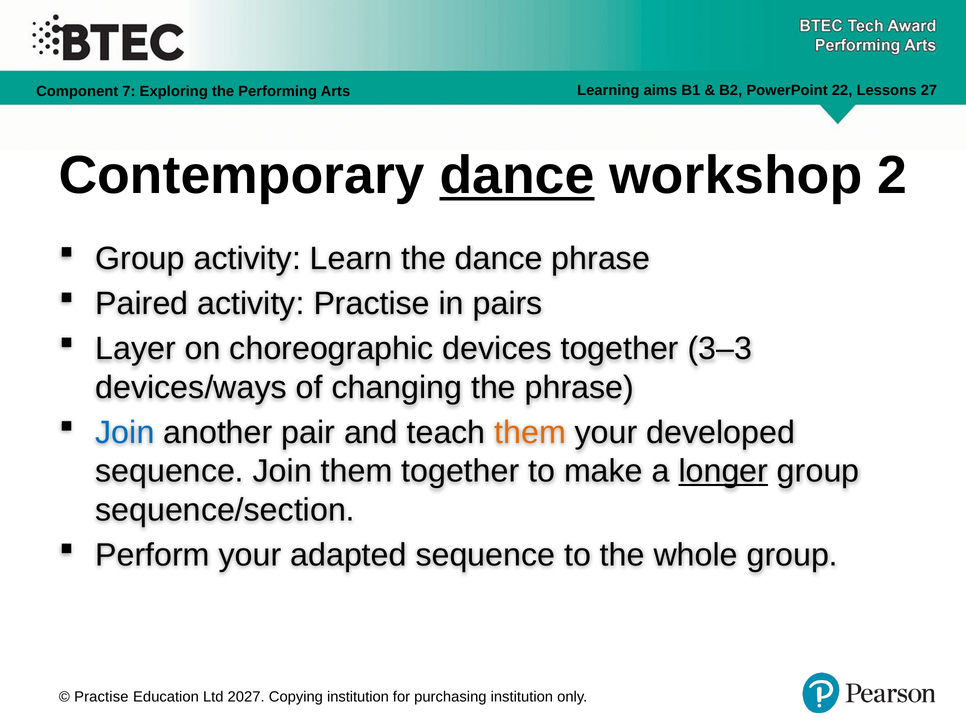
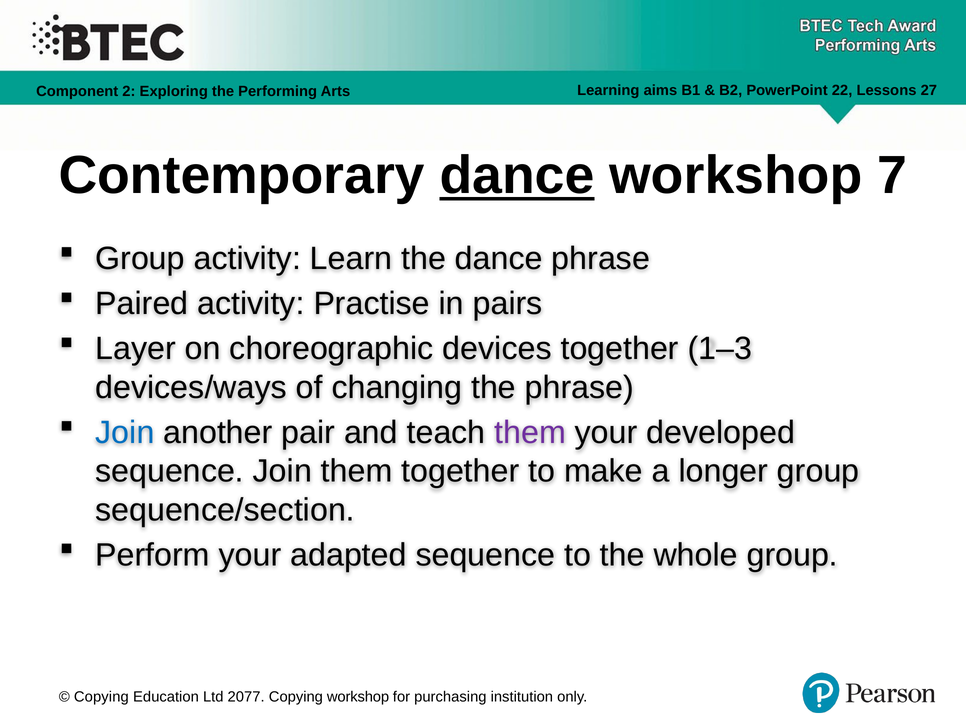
7: 7 -> 2 (129, 91)
2: 2 -> 7 (892, 176)
3–3: 3–3 -> 1–3 (720, 349)
them colour: orange -> purple (530, 432)
longer underline: present -> none (723, 471)
Practise: Practise -> Copying (101, 696)
2027: 2027 -> 2077 (246, 696)
Copying institution: institution -> workshop (358, 696)
